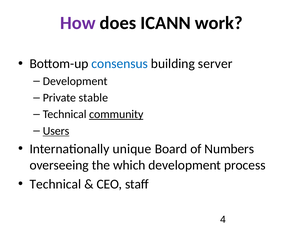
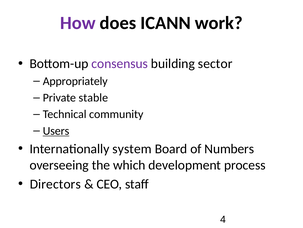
consensus colour: blue -> purple (120, 64)
server: server -> sector (215, 64)
Development: Development -> Appropriately (75, 81)
community underline: present -> none (116, 114)
unique: unique -> system (132, 148)
Technical: Technical -> Directors (55, 183)
